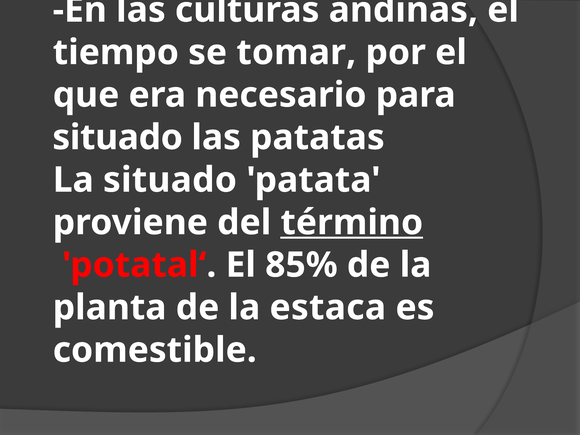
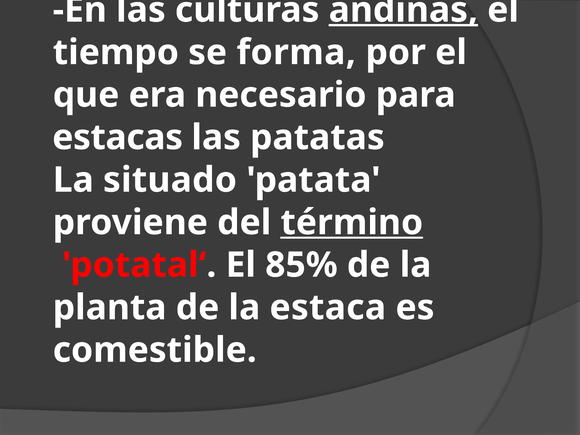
andinas underline: none -> present (403, 10)
tomar: tomar -> forma (296, 52)
situado: situado -> estacas (118, 137)
